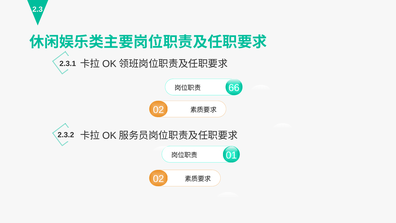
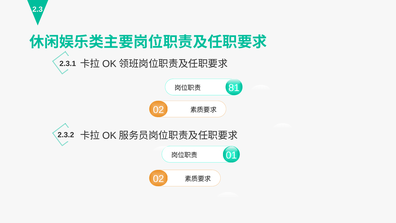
66: 66 -> 81 (234, 88)
